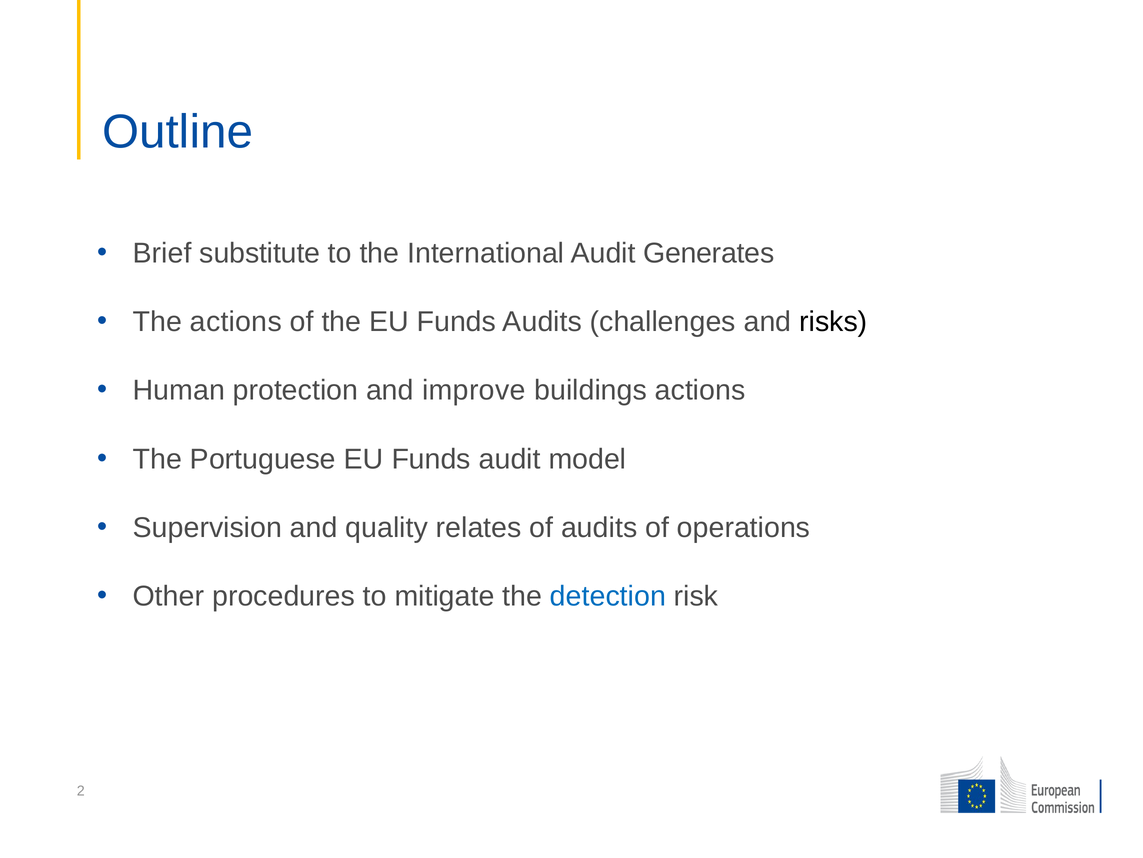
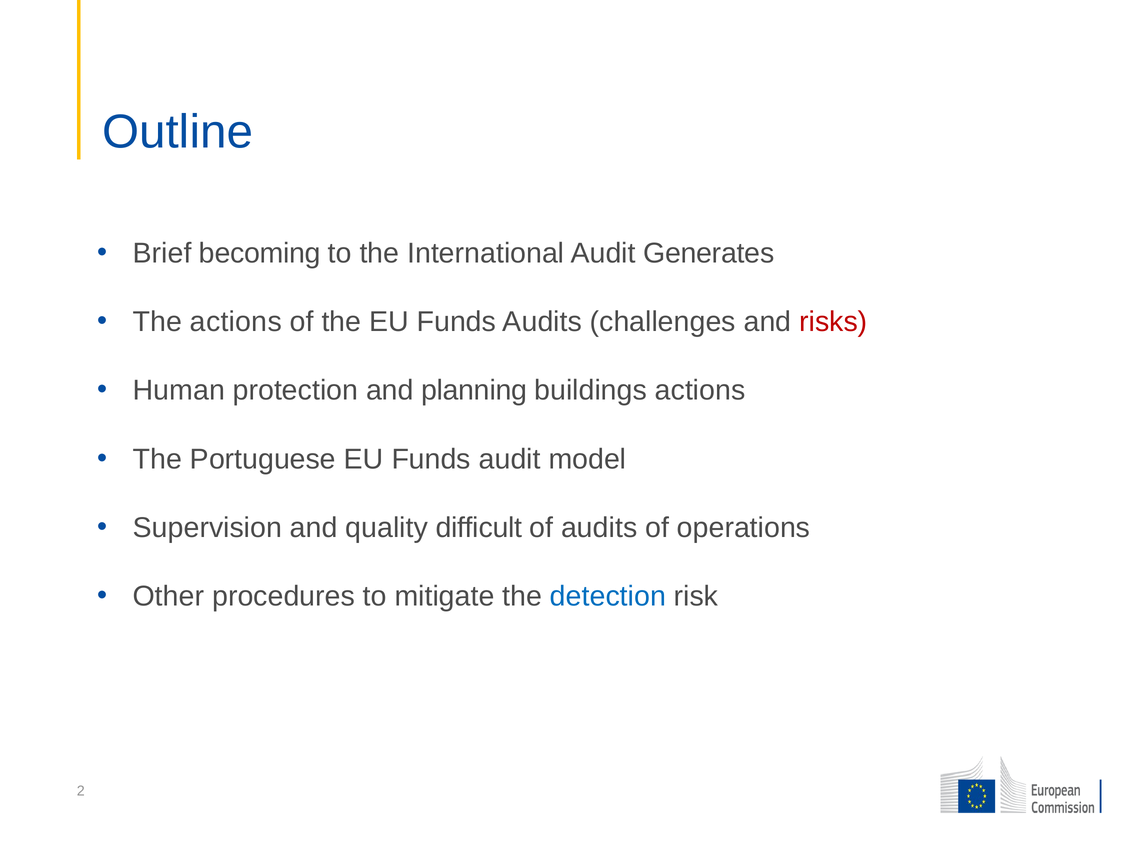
substitute: substitute -> becoming (260, 253)
risks colour: black -> red (833, 322)
improve: improve -> planning (474, 390)
relates: relates -> difficult (479, 527)
